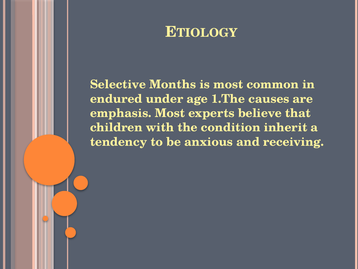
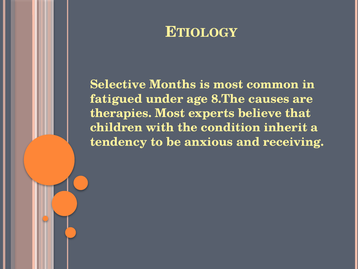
endured: endured -> fatigued (116, 99)
1.The: 1.The -> 8.The (228, 99)
emphasis: emphasis -> therapies (121, 113)
